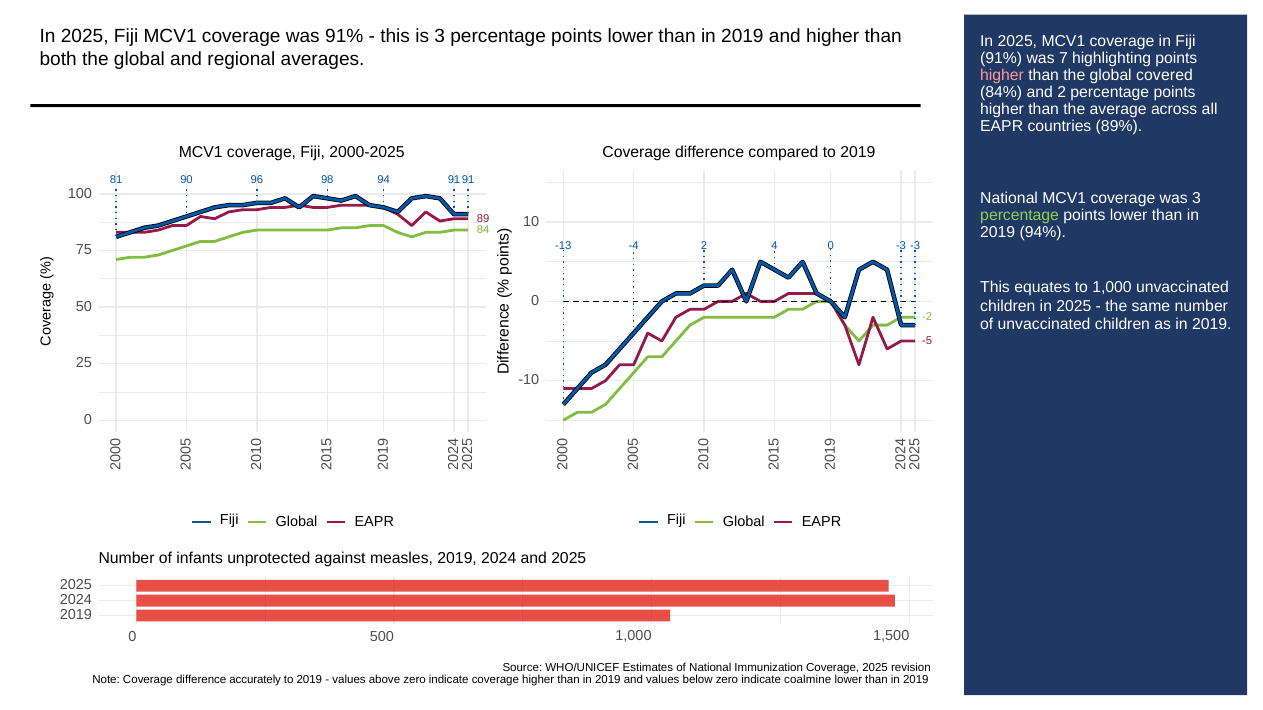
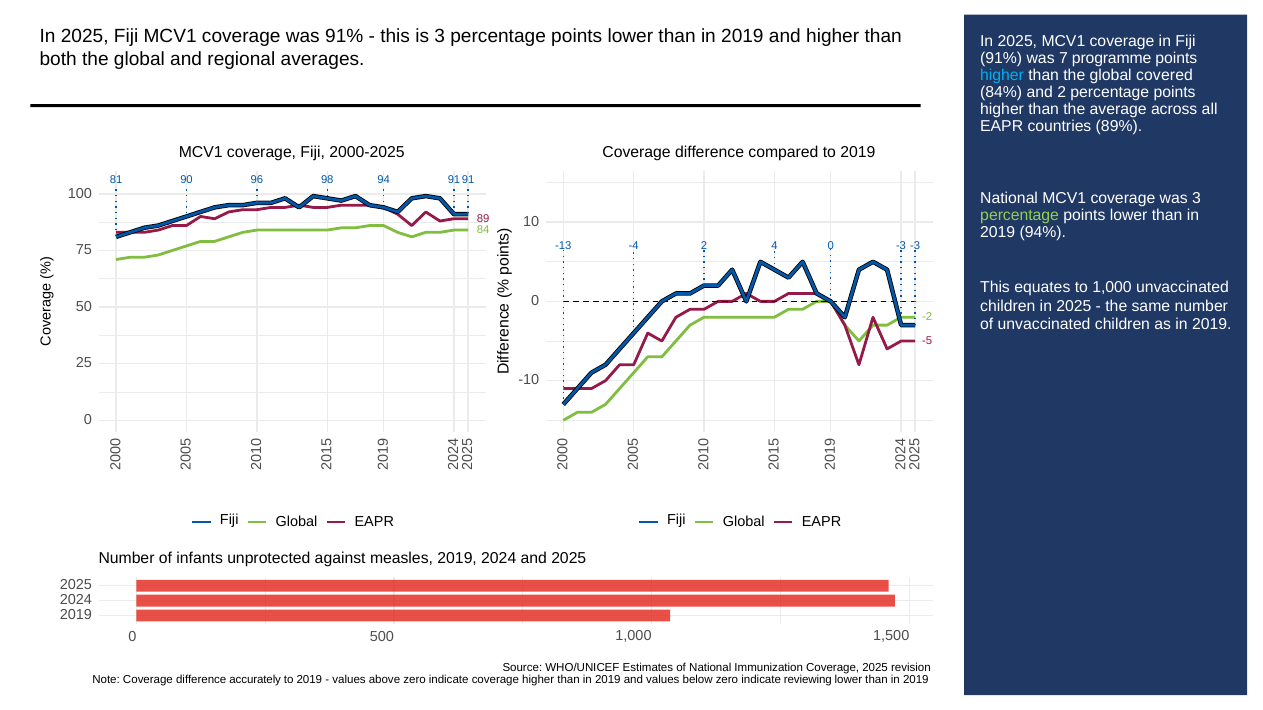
highlighting: highlighting -> programme (1112, 59)
higher colour: pink -> light blue (1002, 76)
coalmine: coalmine -> reviewing (808, 680)
